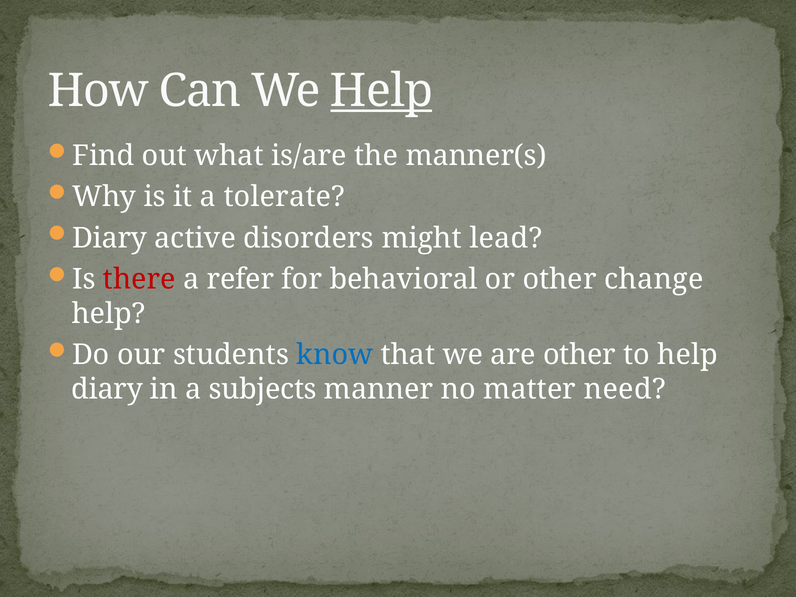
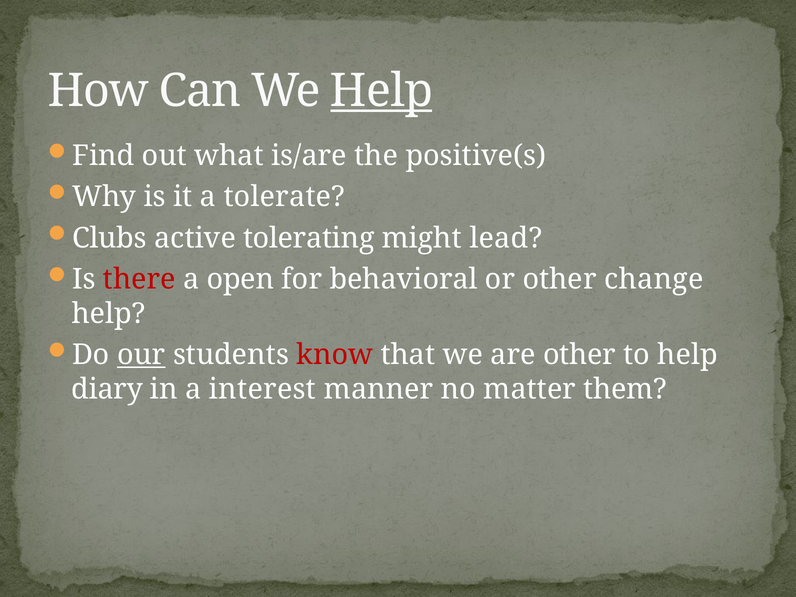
manner(s: manner(s -> positive(s (476, 156)
Diary: Diary -> Clubs (110, 238)
disorders: disorders -> tolerating (309, 238)
refer: refer -> open (240, 279)
our underline: none -> present (141, 355)
know colour: blue -> red (335, 355)
subjects: subjects -> interest (262, 389)
need: need -> them (625, 389)
